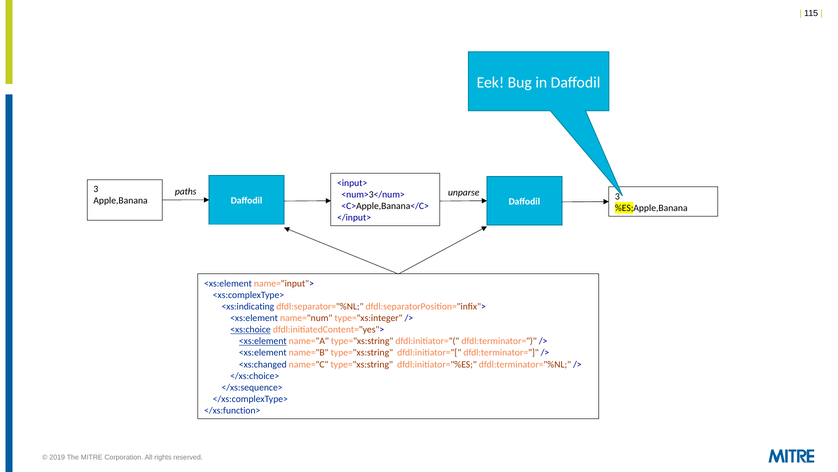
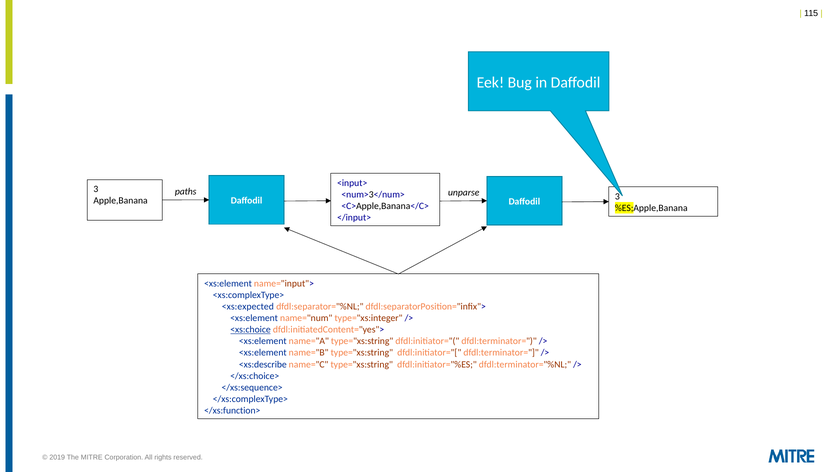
<xs:indicating: <xs:indicating -> <xs:expected (248, 306)
<xs:element underline: present -> none (263, 341)
<xs:changed: <xs:changed -> <xs:describe (263, 364)
